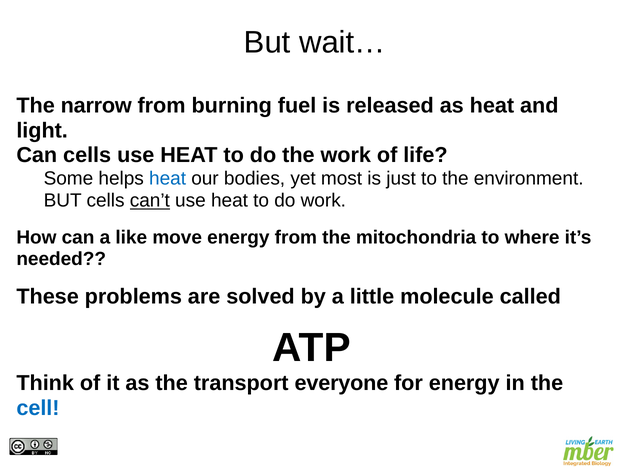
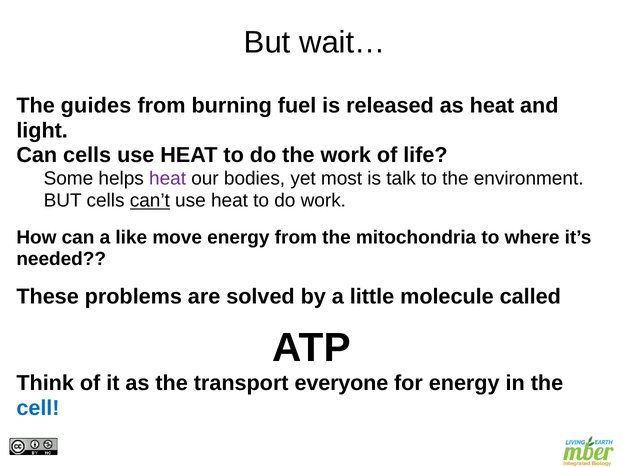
narrow: narrow -> guides (96, 106)
heat colour: blue -> purple (168, 179)
just: just -> talk (401, 179)
